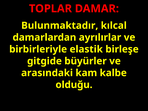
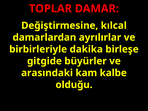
Bulunmaktadır: Bulunmaktadır -> Değiştirmesine (60, 26)
elastik: elastik -> dakika (86, 49)
